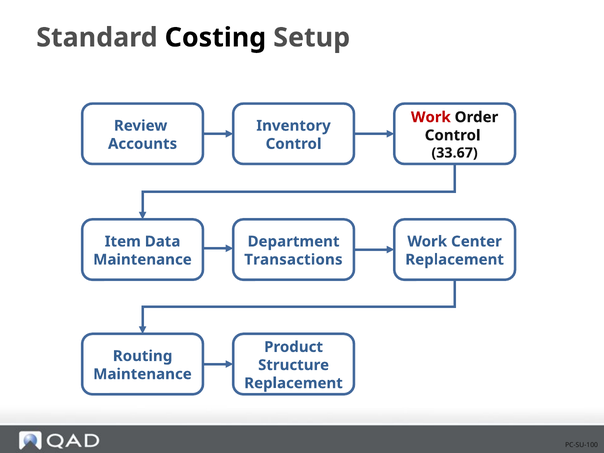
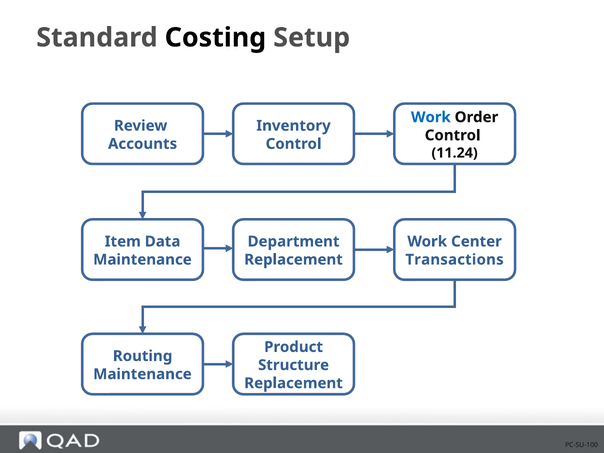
Work colour: red -> blue (431, 117)
33.67: 33.67 -> 11.24 (455, 153)
Transactions: Transactions -> Replacement (294, 260)
Replacement: Replacement -> Transactions (454, 260)
